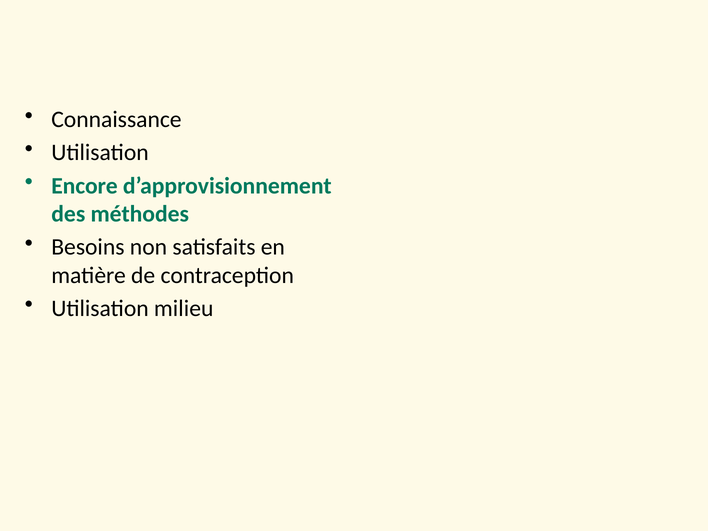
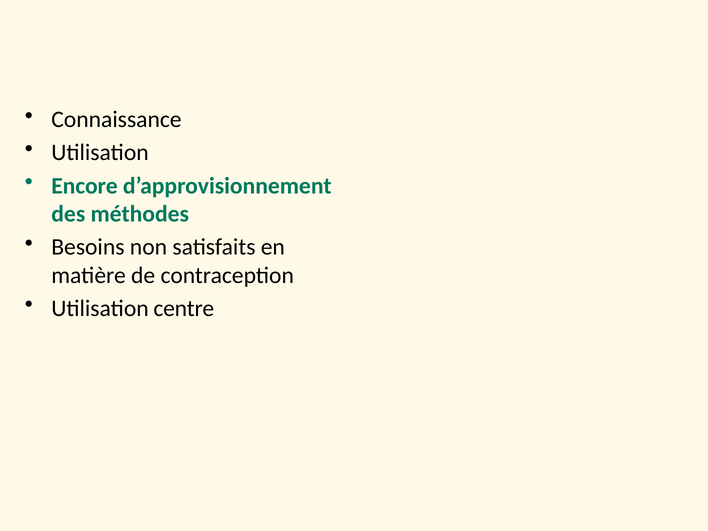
milieu: milieu -> centre (184, 308)
